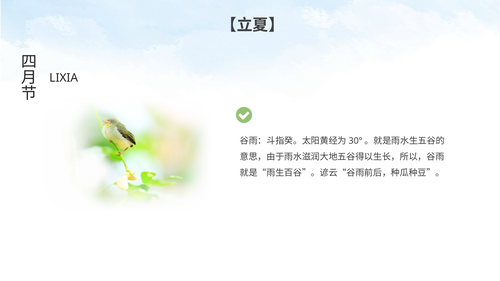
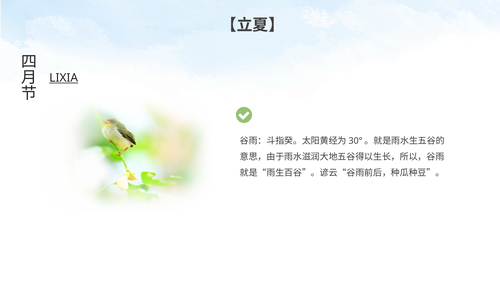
LIXIA underline: none -> present (64, 78)
